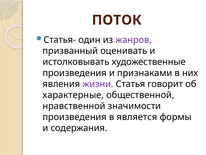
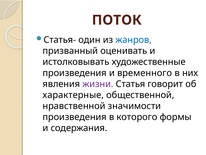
жанров colour: purple -> blue (134, 40)
признаками: признаками -> временного (145, 73)
является: является -> которого (137, 117)
